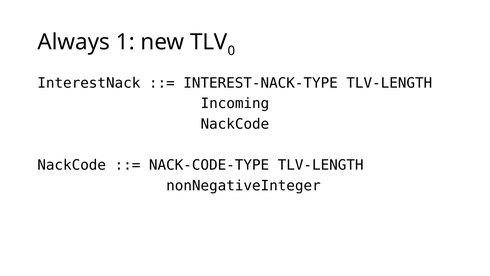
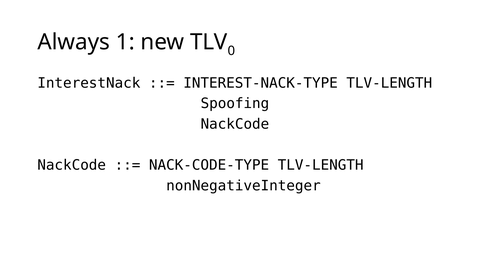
Incoming: Incoming -> Spoofing (235, 103)
